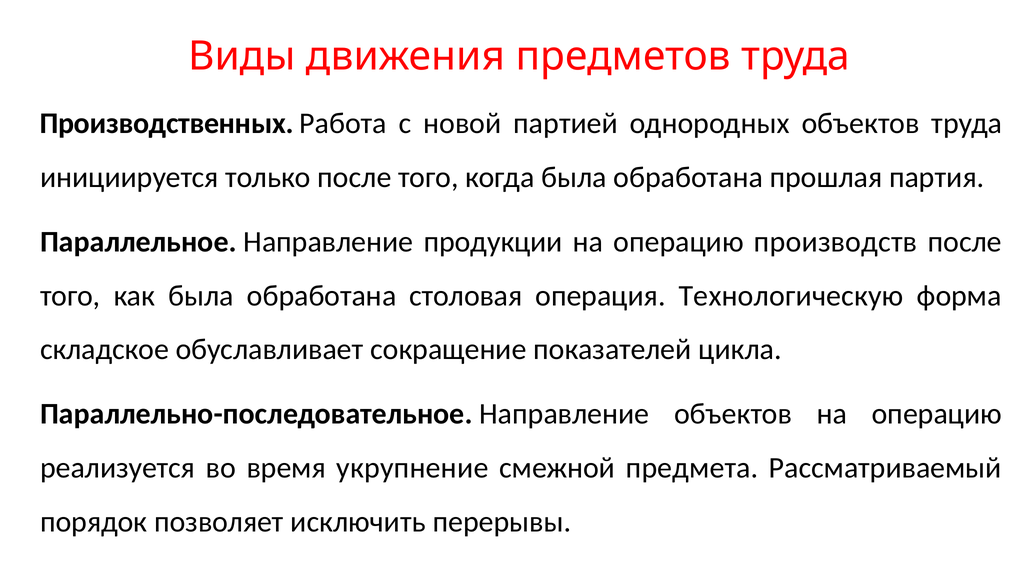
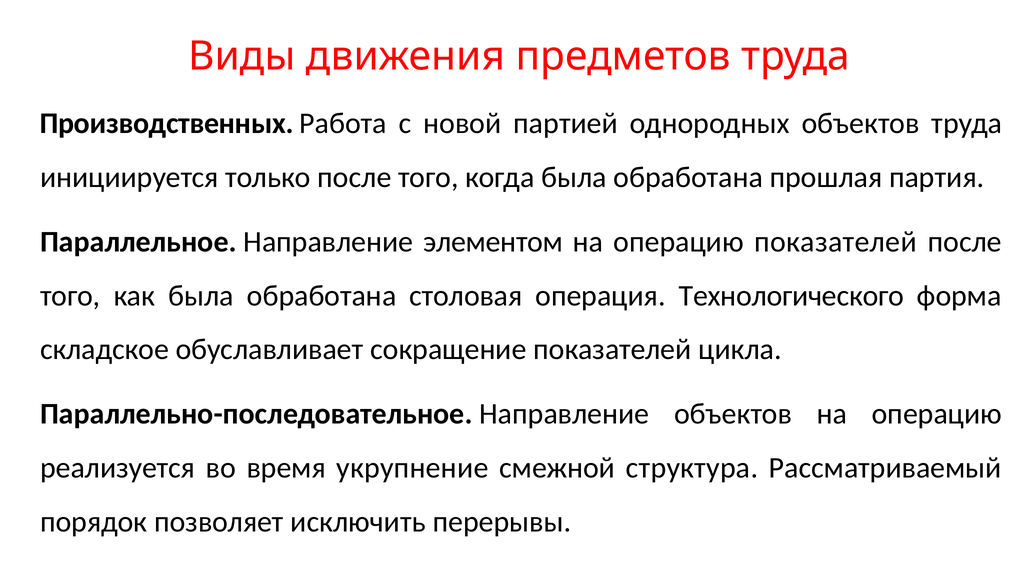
продукции: продукции -> элементом (493, 242)
операцию производств: производств -> показателей (836, 242)
Технологическую: Технологическую -> Технологического (791, 296)
предмета: предмета -> структура (692, 468)
